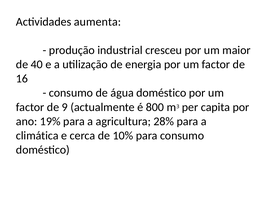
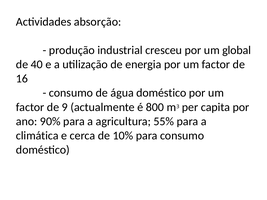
aumenta: aumenta -> absorção (98, 22)
maior: maior -> global (237, 50)
19%: 19% -> 90% (50, 121)
28%: 28% -> 55% (164, 121)
